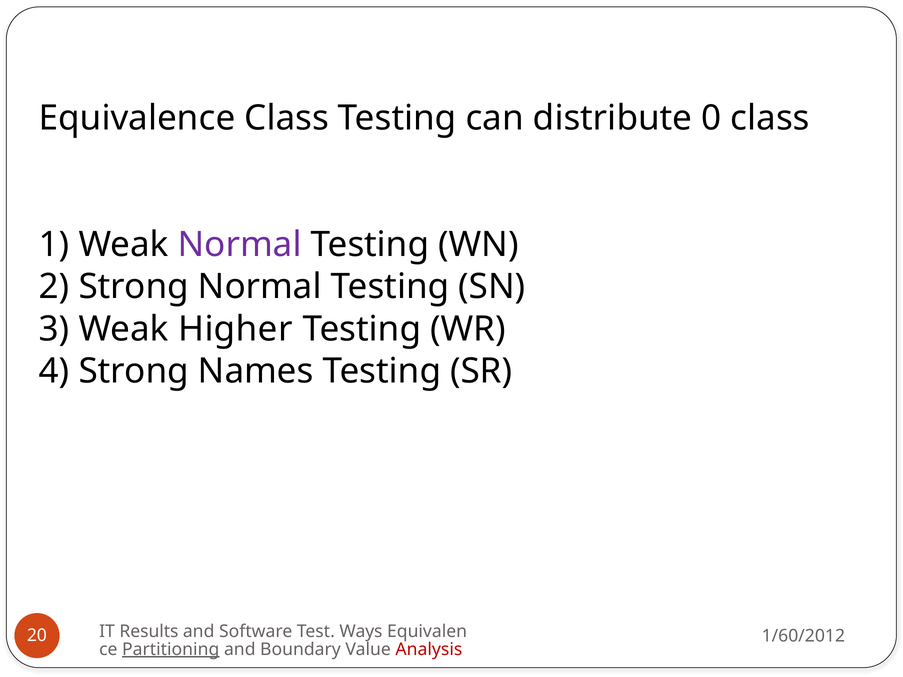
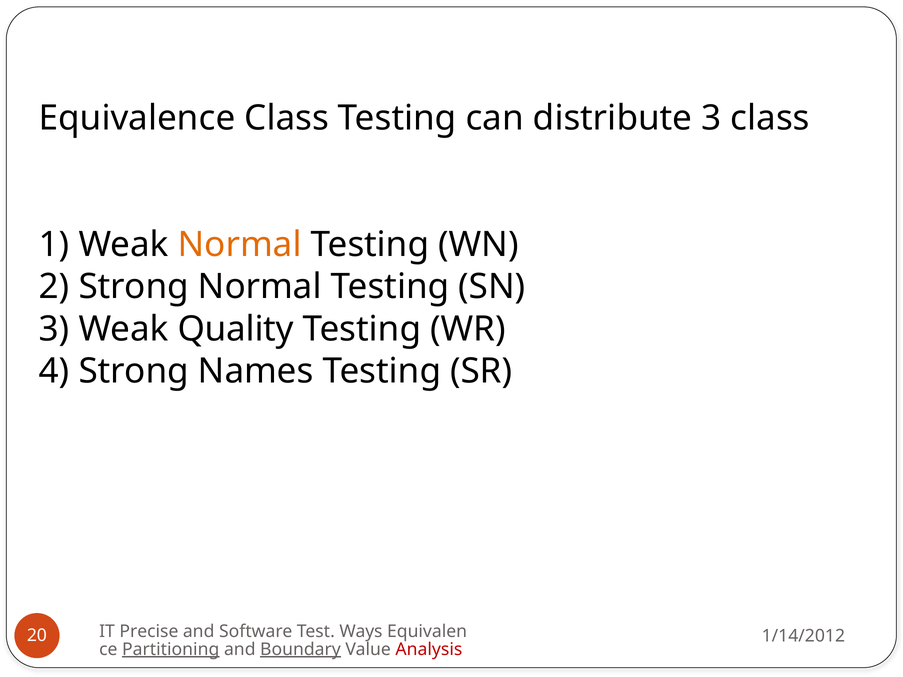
distribute 0: 0 -> 3 (711, 118)
Normal colour: purple -> orange (240, 245)
Higher: Higher -> Quality (236, 329)
Results: Results -> Precise (149, 632)
1/60/2012: 1/60/2012 -> 1/14/2012 (803, 636)
Boundary underline: none -> present (300, 649)
